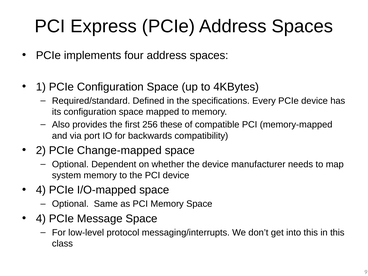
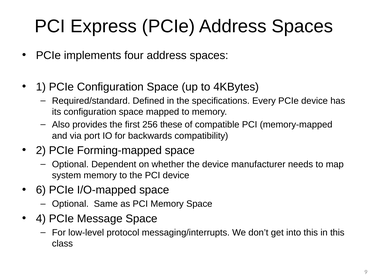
Change-mapped: Change-mapped -> Forming-mapped (119, 150)
4: 4 -> 6 (41, 190)
